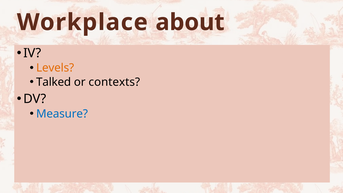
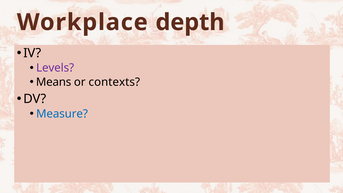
about: about -> depth (190, 22)
Levels colour: orange -> purple (55, 68)
Talked: Talked -> Means (54, 82)
